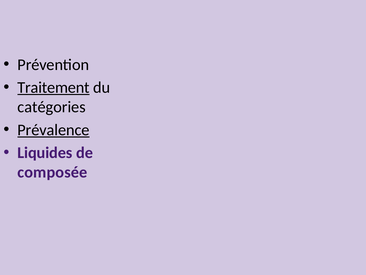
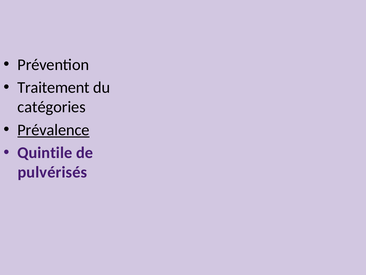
Traitement underline: present -> none (53, 87)
Liquides: Liquides -> Quintile (45, 153)
composée: composée -> pulvérisés (52, 172)
